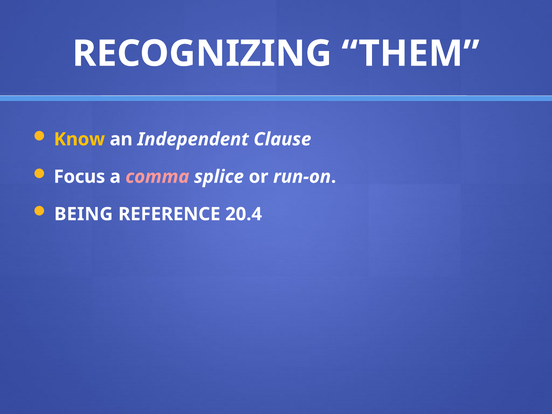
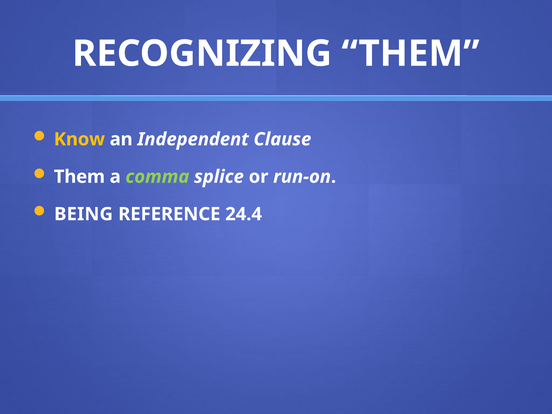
Focus: Focus -> Them (79, 177)
comma colour: pink -> light green (157, 177)
20.4: 20.4 -> 24.4 (244, 214)
